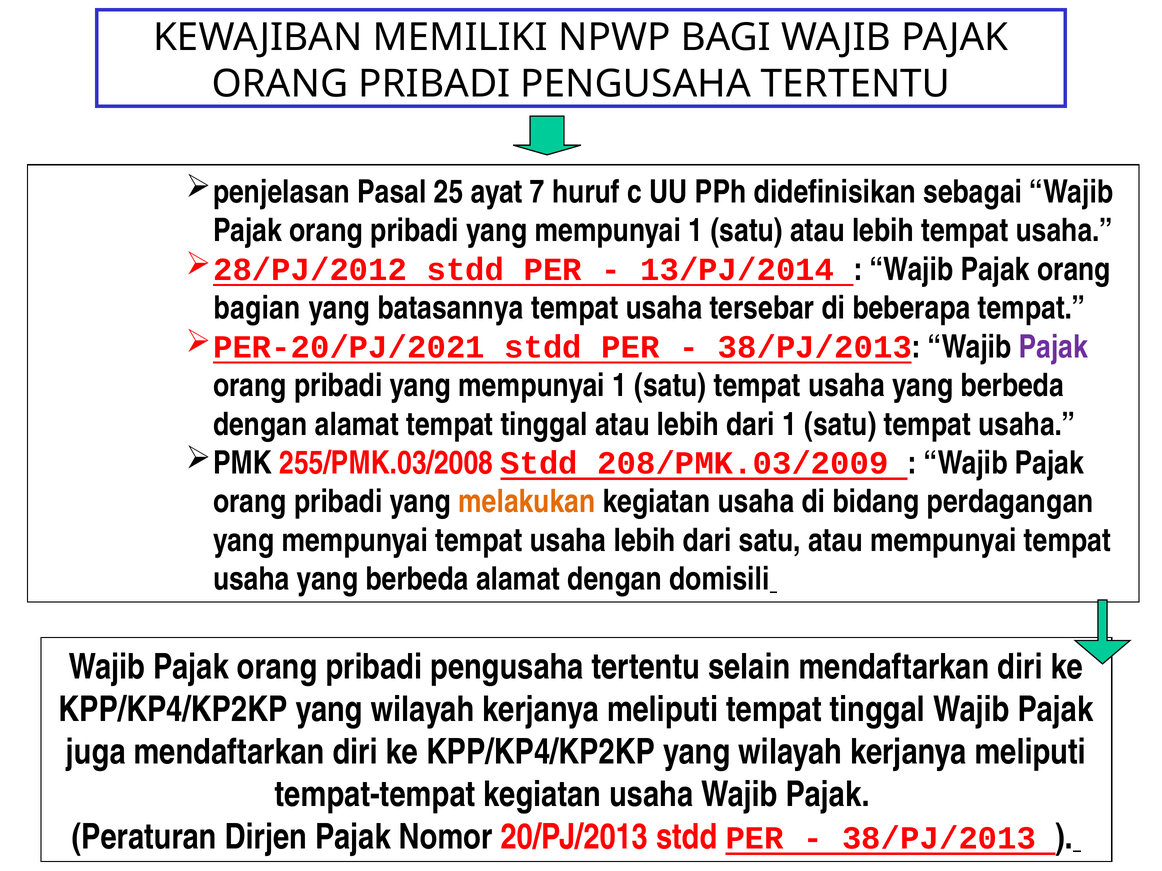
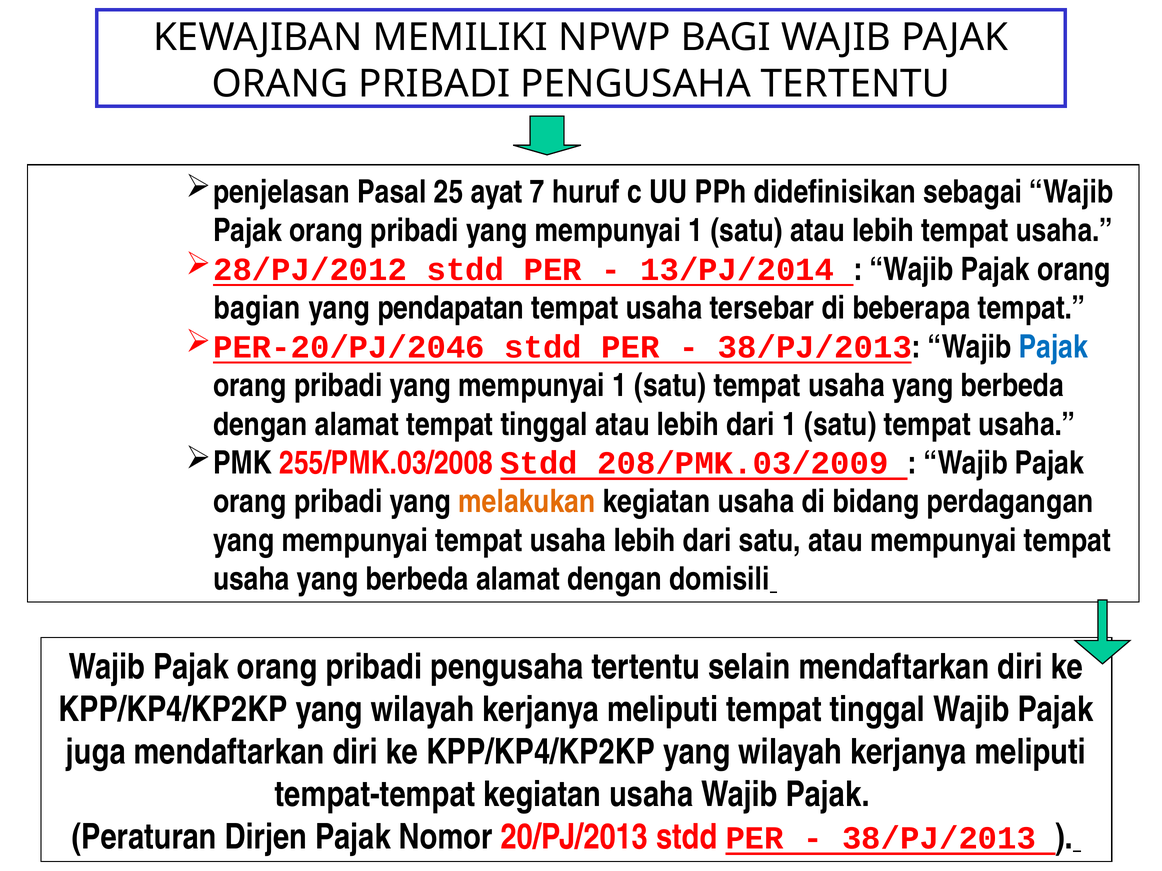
batasannya: batasannya -> pendapatan (451, 308)
PER-20/PJ/2021: PER-20/PJ/2021 -> PER-20/PJ/2046 (349, 347)
Pajak colour: purple -> blue (1053, 347)
